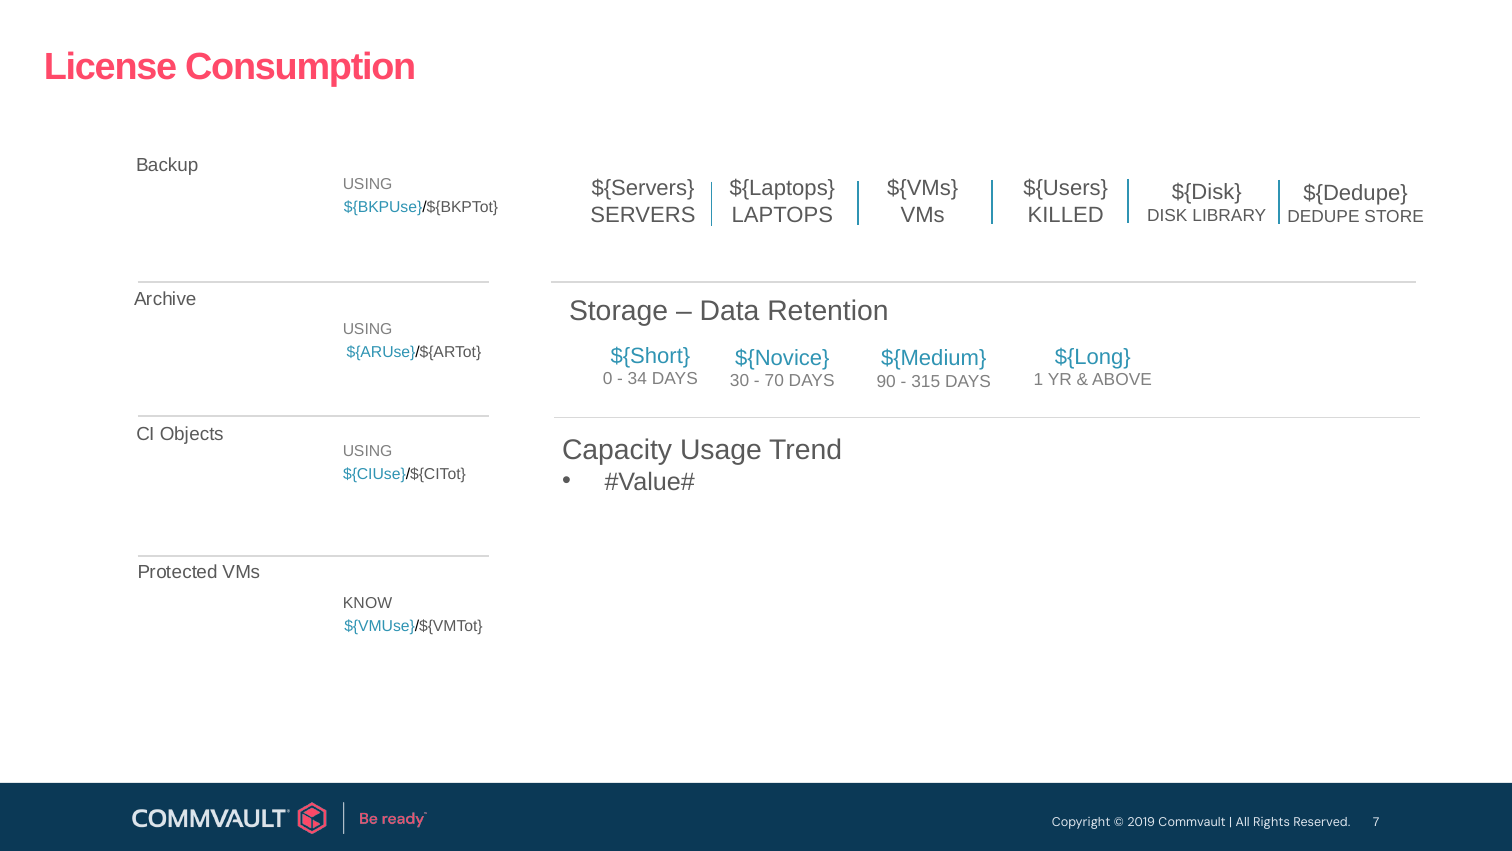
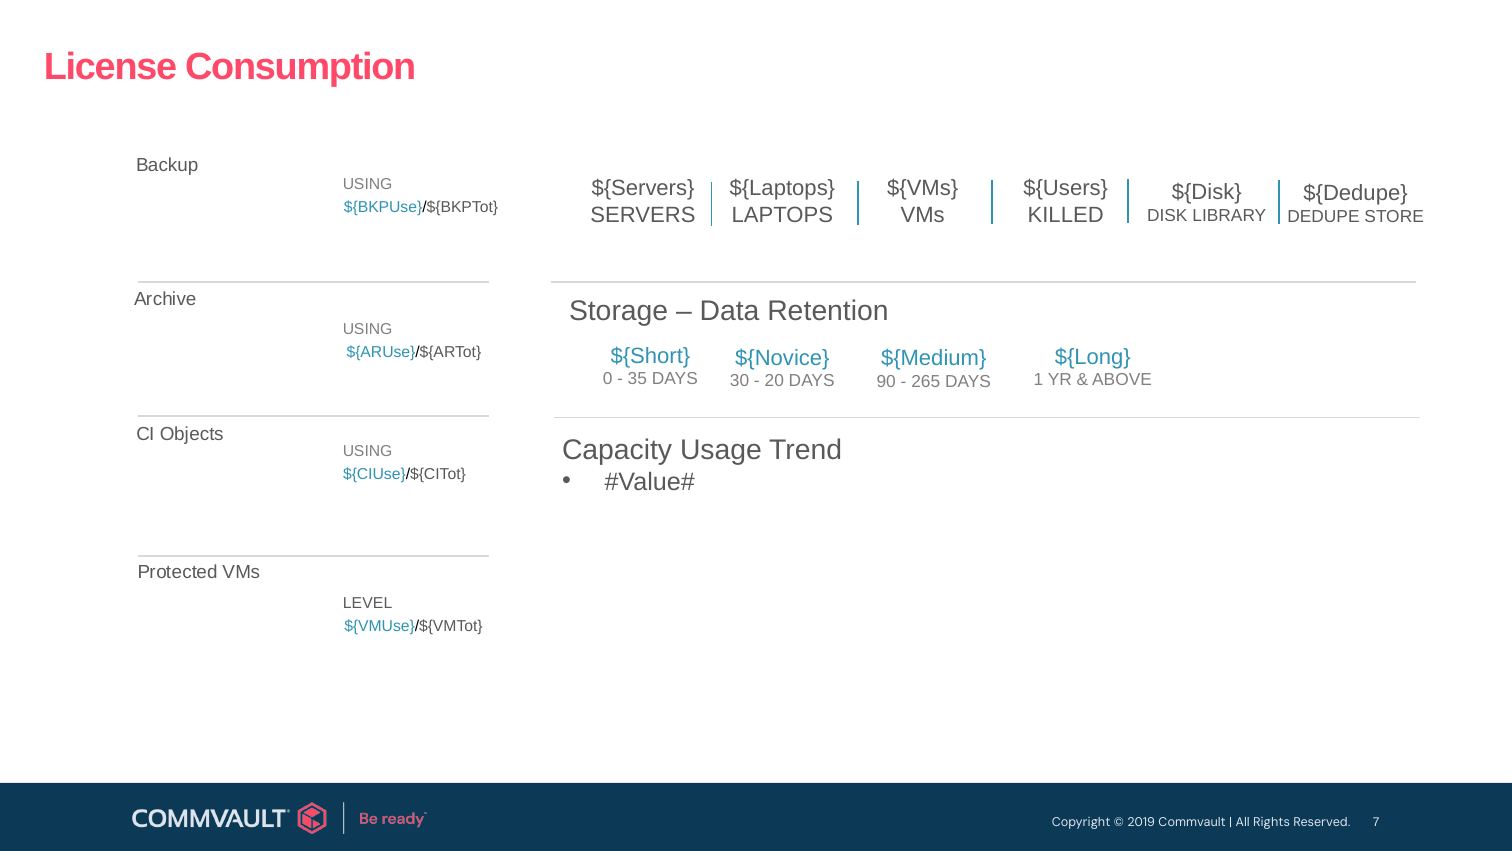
34: 34 -> 35 (637, 379)
70: 70 -> 20 (774, 381)
315: 315 -> 265 (926, 381)
KNOW: KNOW -> LEVEL (368, 603)
